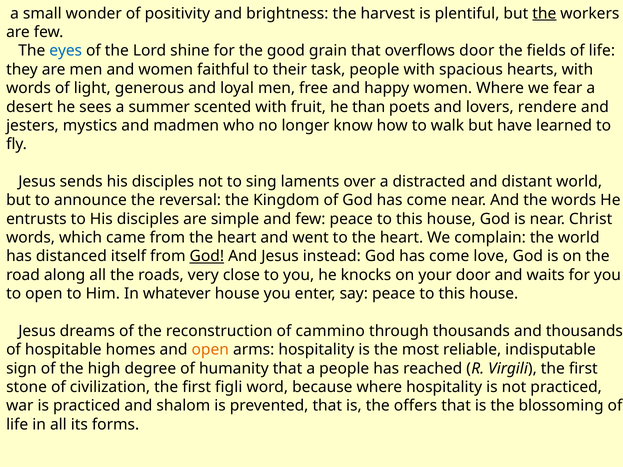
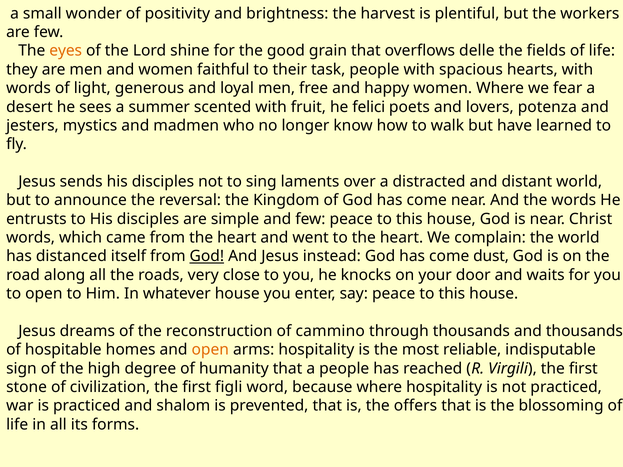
the underline: present -> none (544, 13)
eyes colour: blue -> orange (66, 51)
overflows door: door -> delle (477, 51)
than: than -> felici (369, 107)
rendere: rendere -> potenza (547, 107)
love: love -> dust (491, 256)
